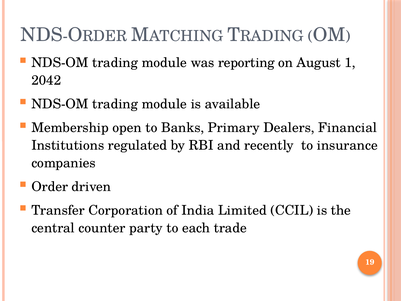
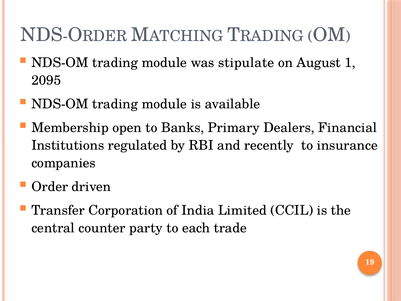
reporting: reporting -> stipulate (246, 63)
2042: 2042 -> 2095 (46, 80)
